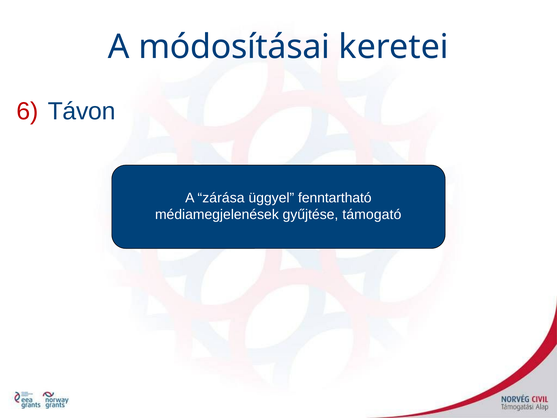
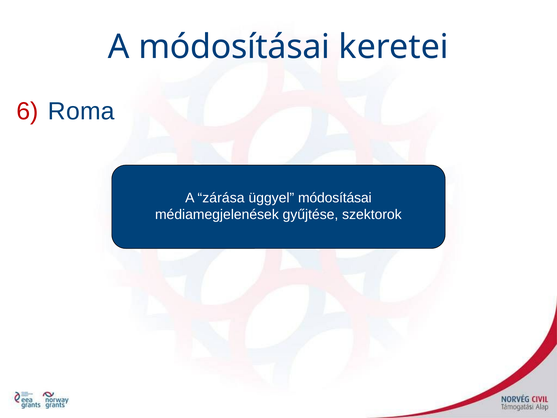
Távon: Távon -> Roma (81, 111)
üggyel fenntartható: fenntartható -> módosításai (335, 198)
támogató: támogató -> szektorok (372, 215)
